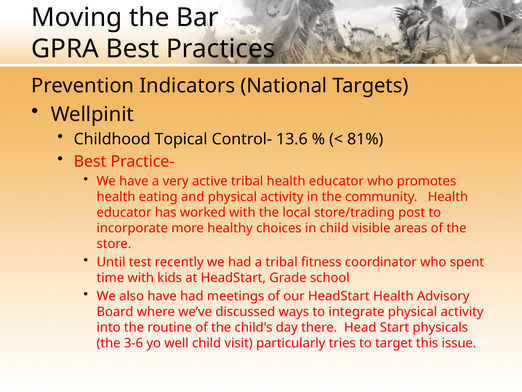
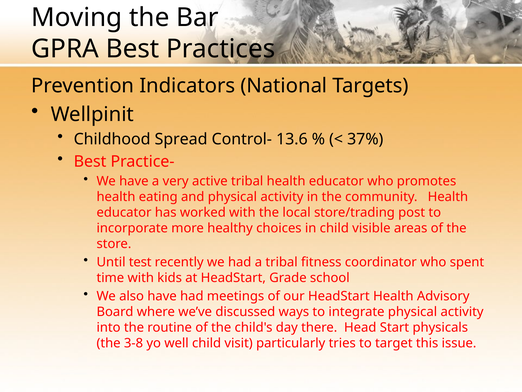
Topical: Topical -> Spread (181, 139)
81%: 81% -> 37% (365, 139)
3-6: 3-6 -> 3-8 (133, 343)
